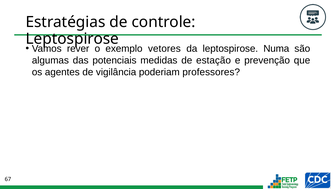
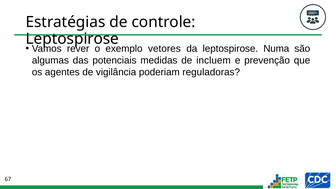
estação: estação -> incluem (214, 60)
professores: professores -> reguladoras (211, 72)
